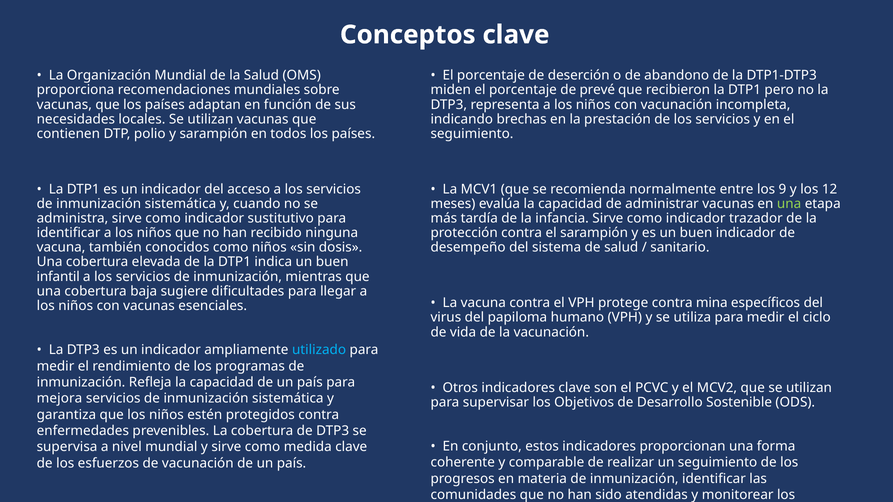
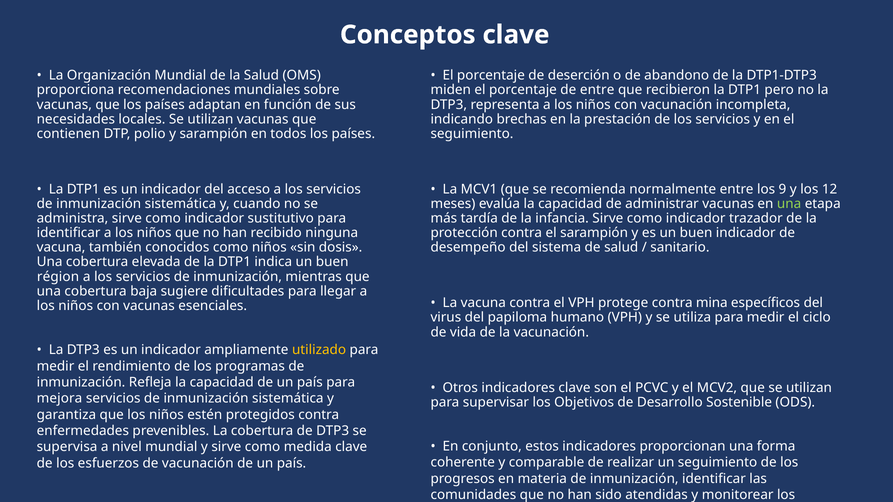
de prevé: prevé -> entre (597, 90)
infantil: infantil -> région (58, 277)
utilizado colour: light blue -> yellow (319, 350)
